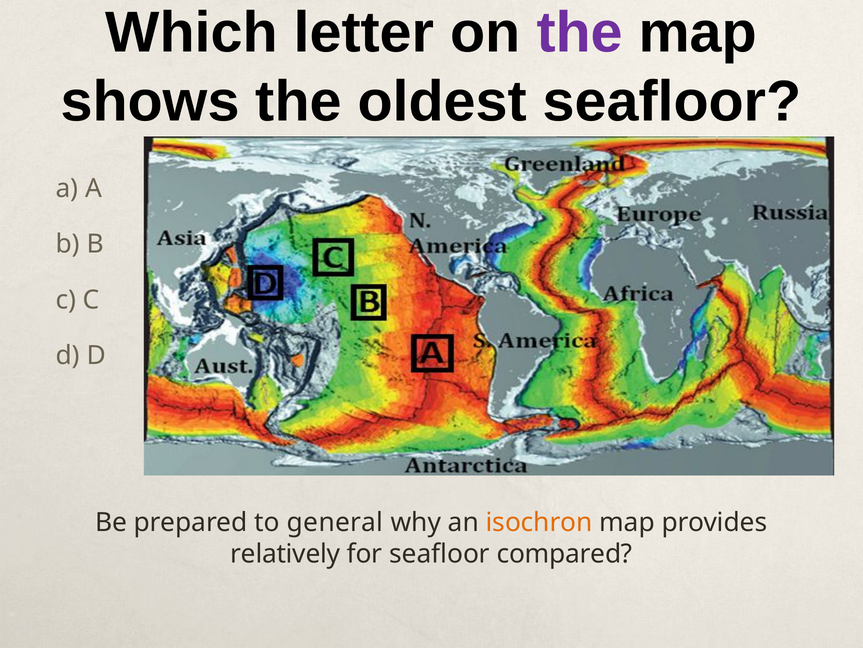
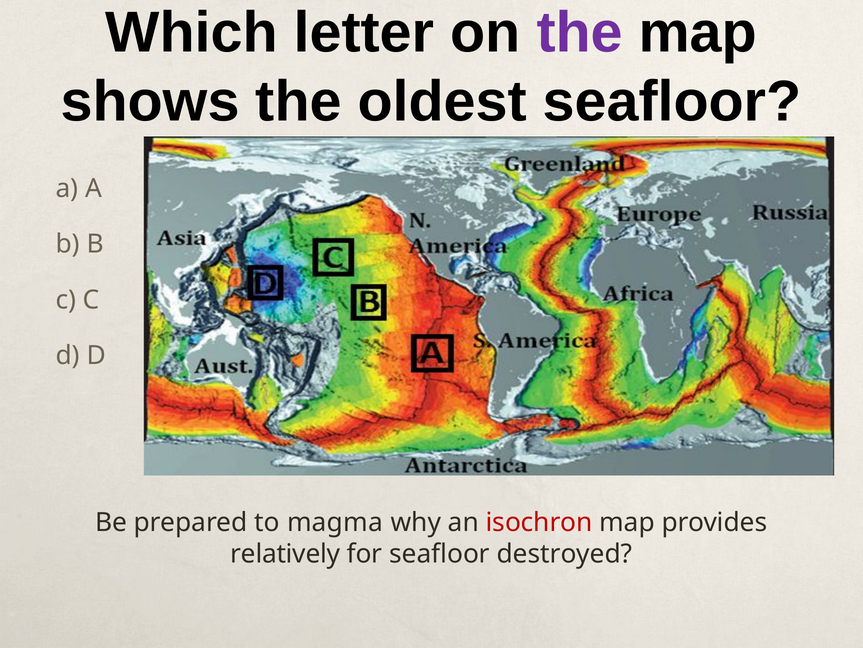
general: general -> magma (335, 522)
isochron colour: orange -> red (539, 522)
compared: compared -> destroyed (564, 554)
